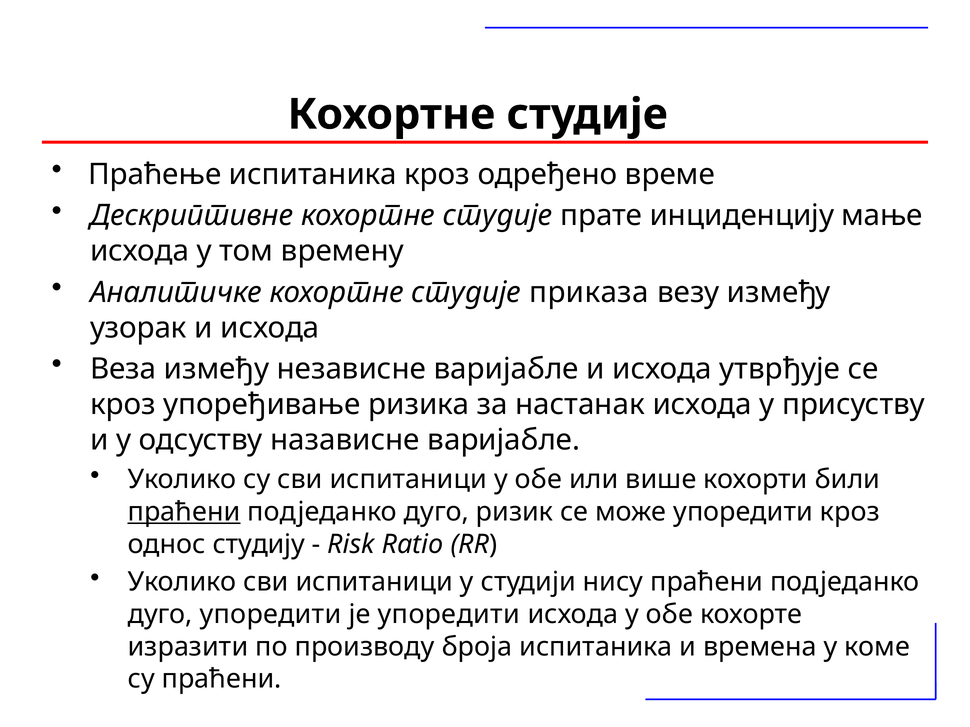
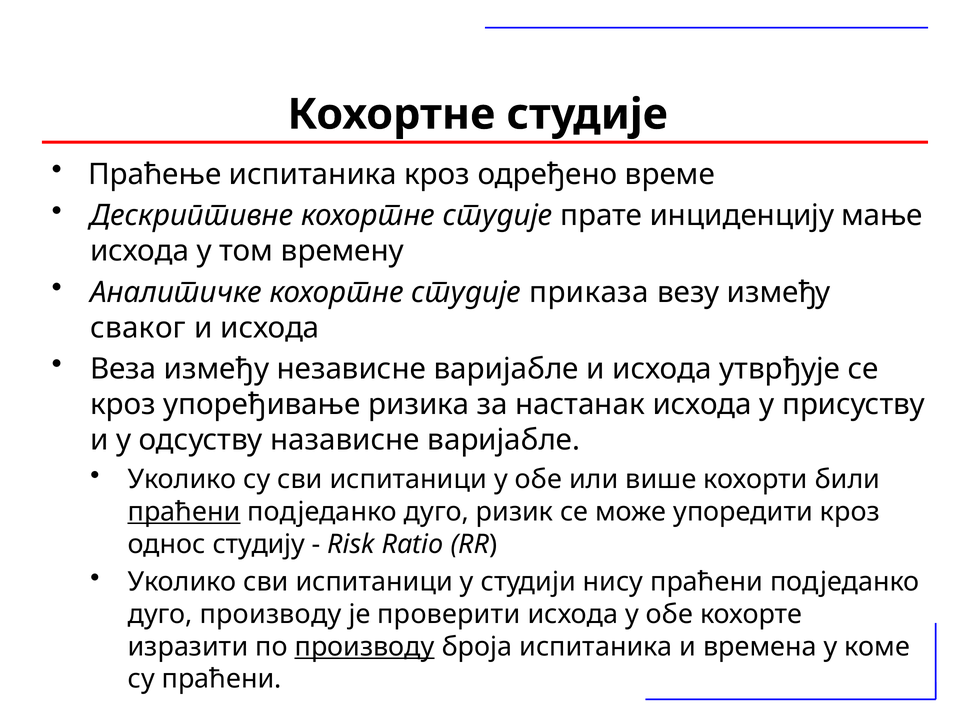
узорак: узорак -> сваког (138, 328)
дуго упоредити: упоредити -> производу (271, 615)
је упоредити: упоредити -> проверити (449, 615)
производу underline: none -> present (365, 647)
